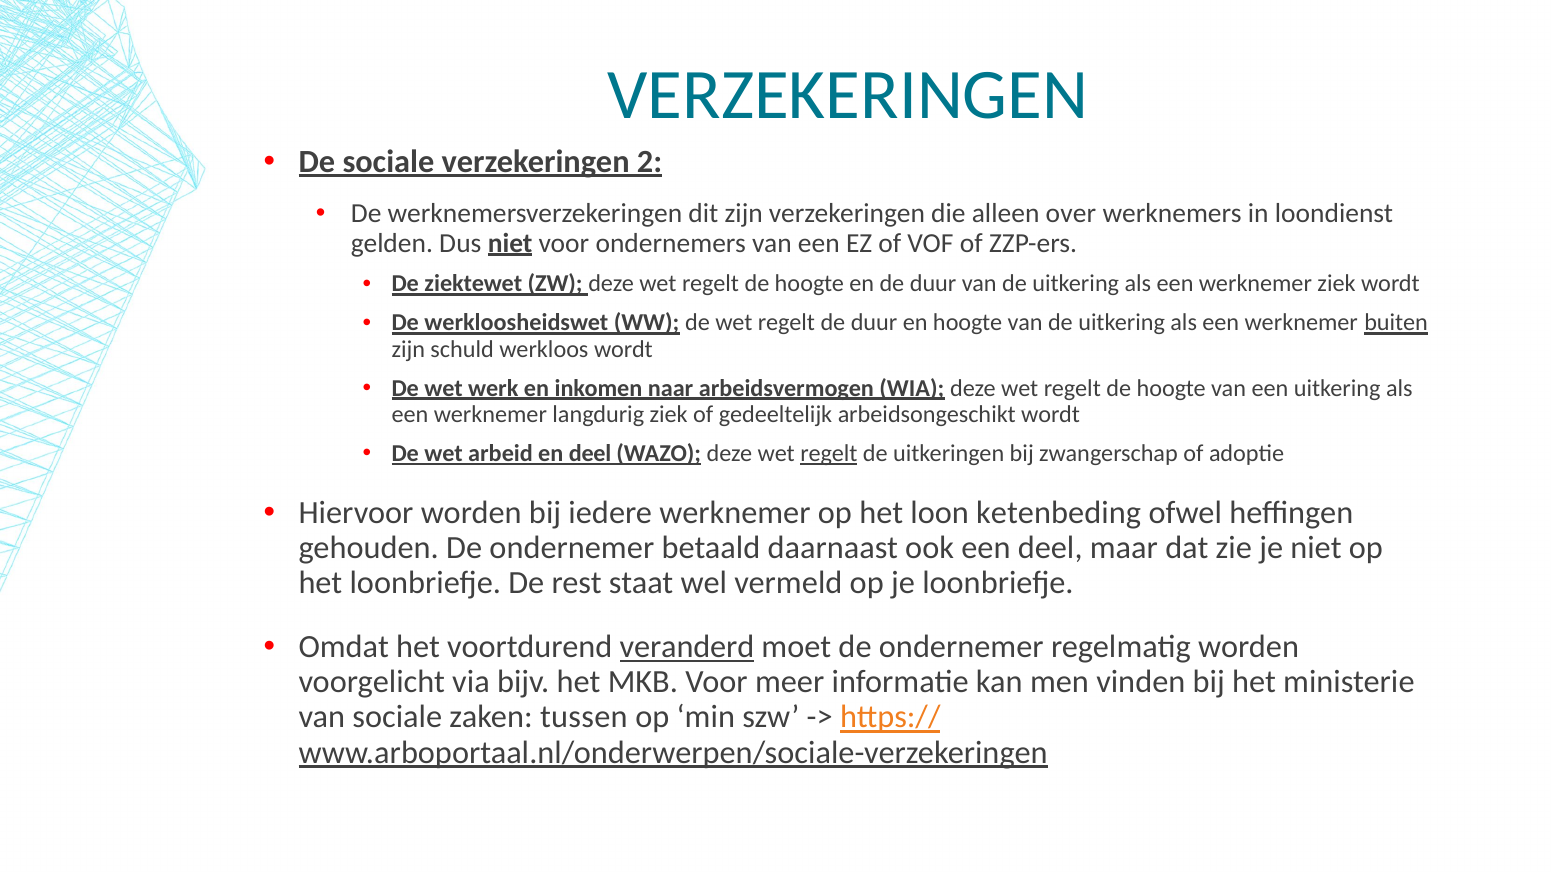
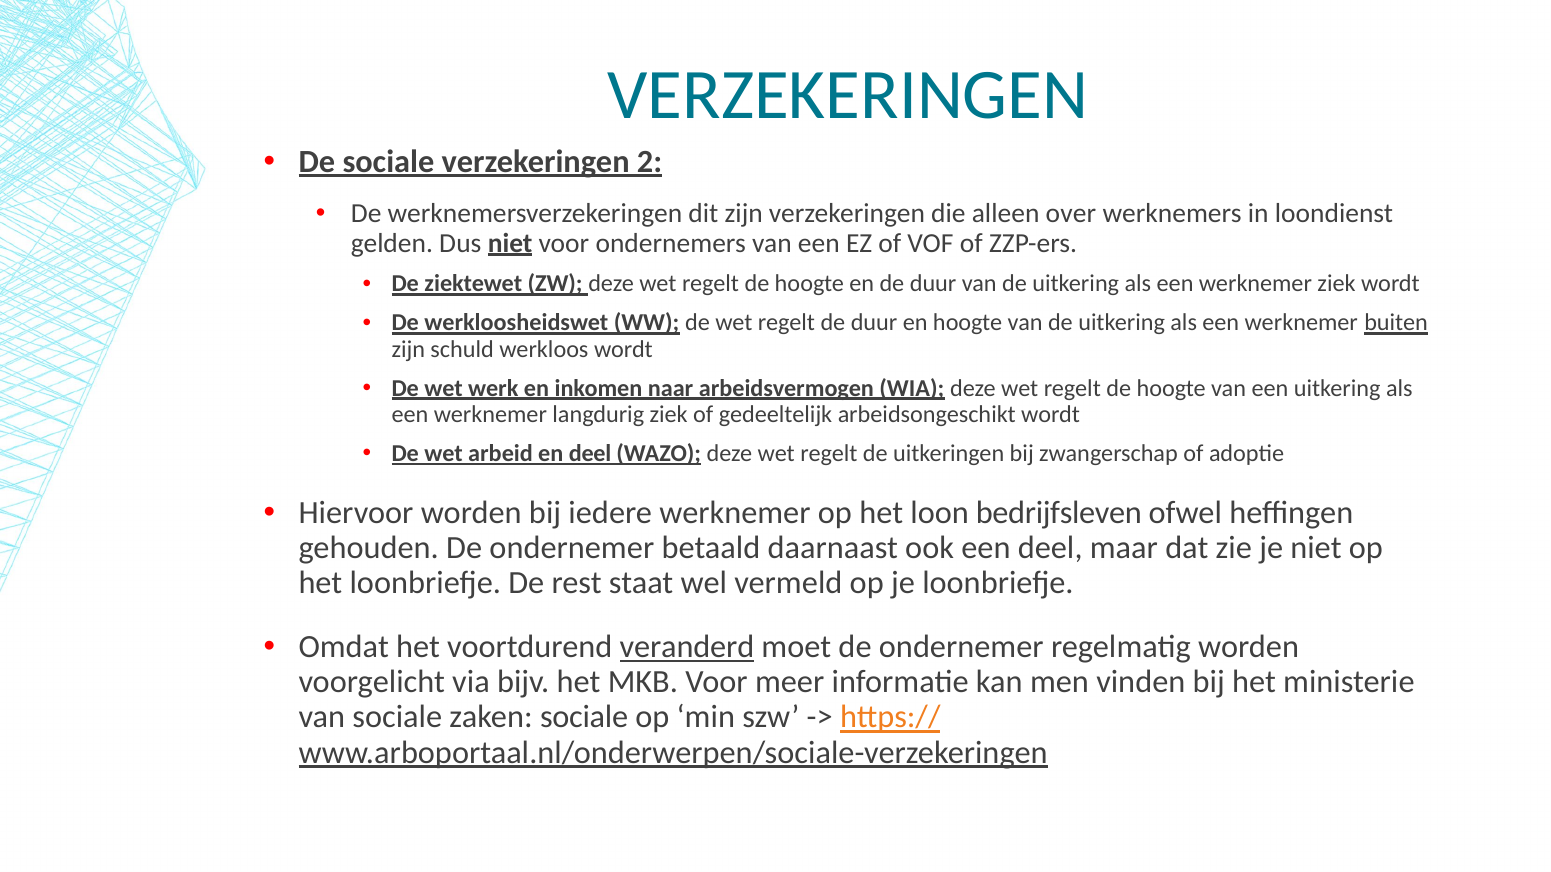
regelt underline: present -> none (829, 454)
ketenbeding: ketenbeding -> bedrijfsleven (1059, 513)
zaken tussen: tussen -> sociale (584, 717)
